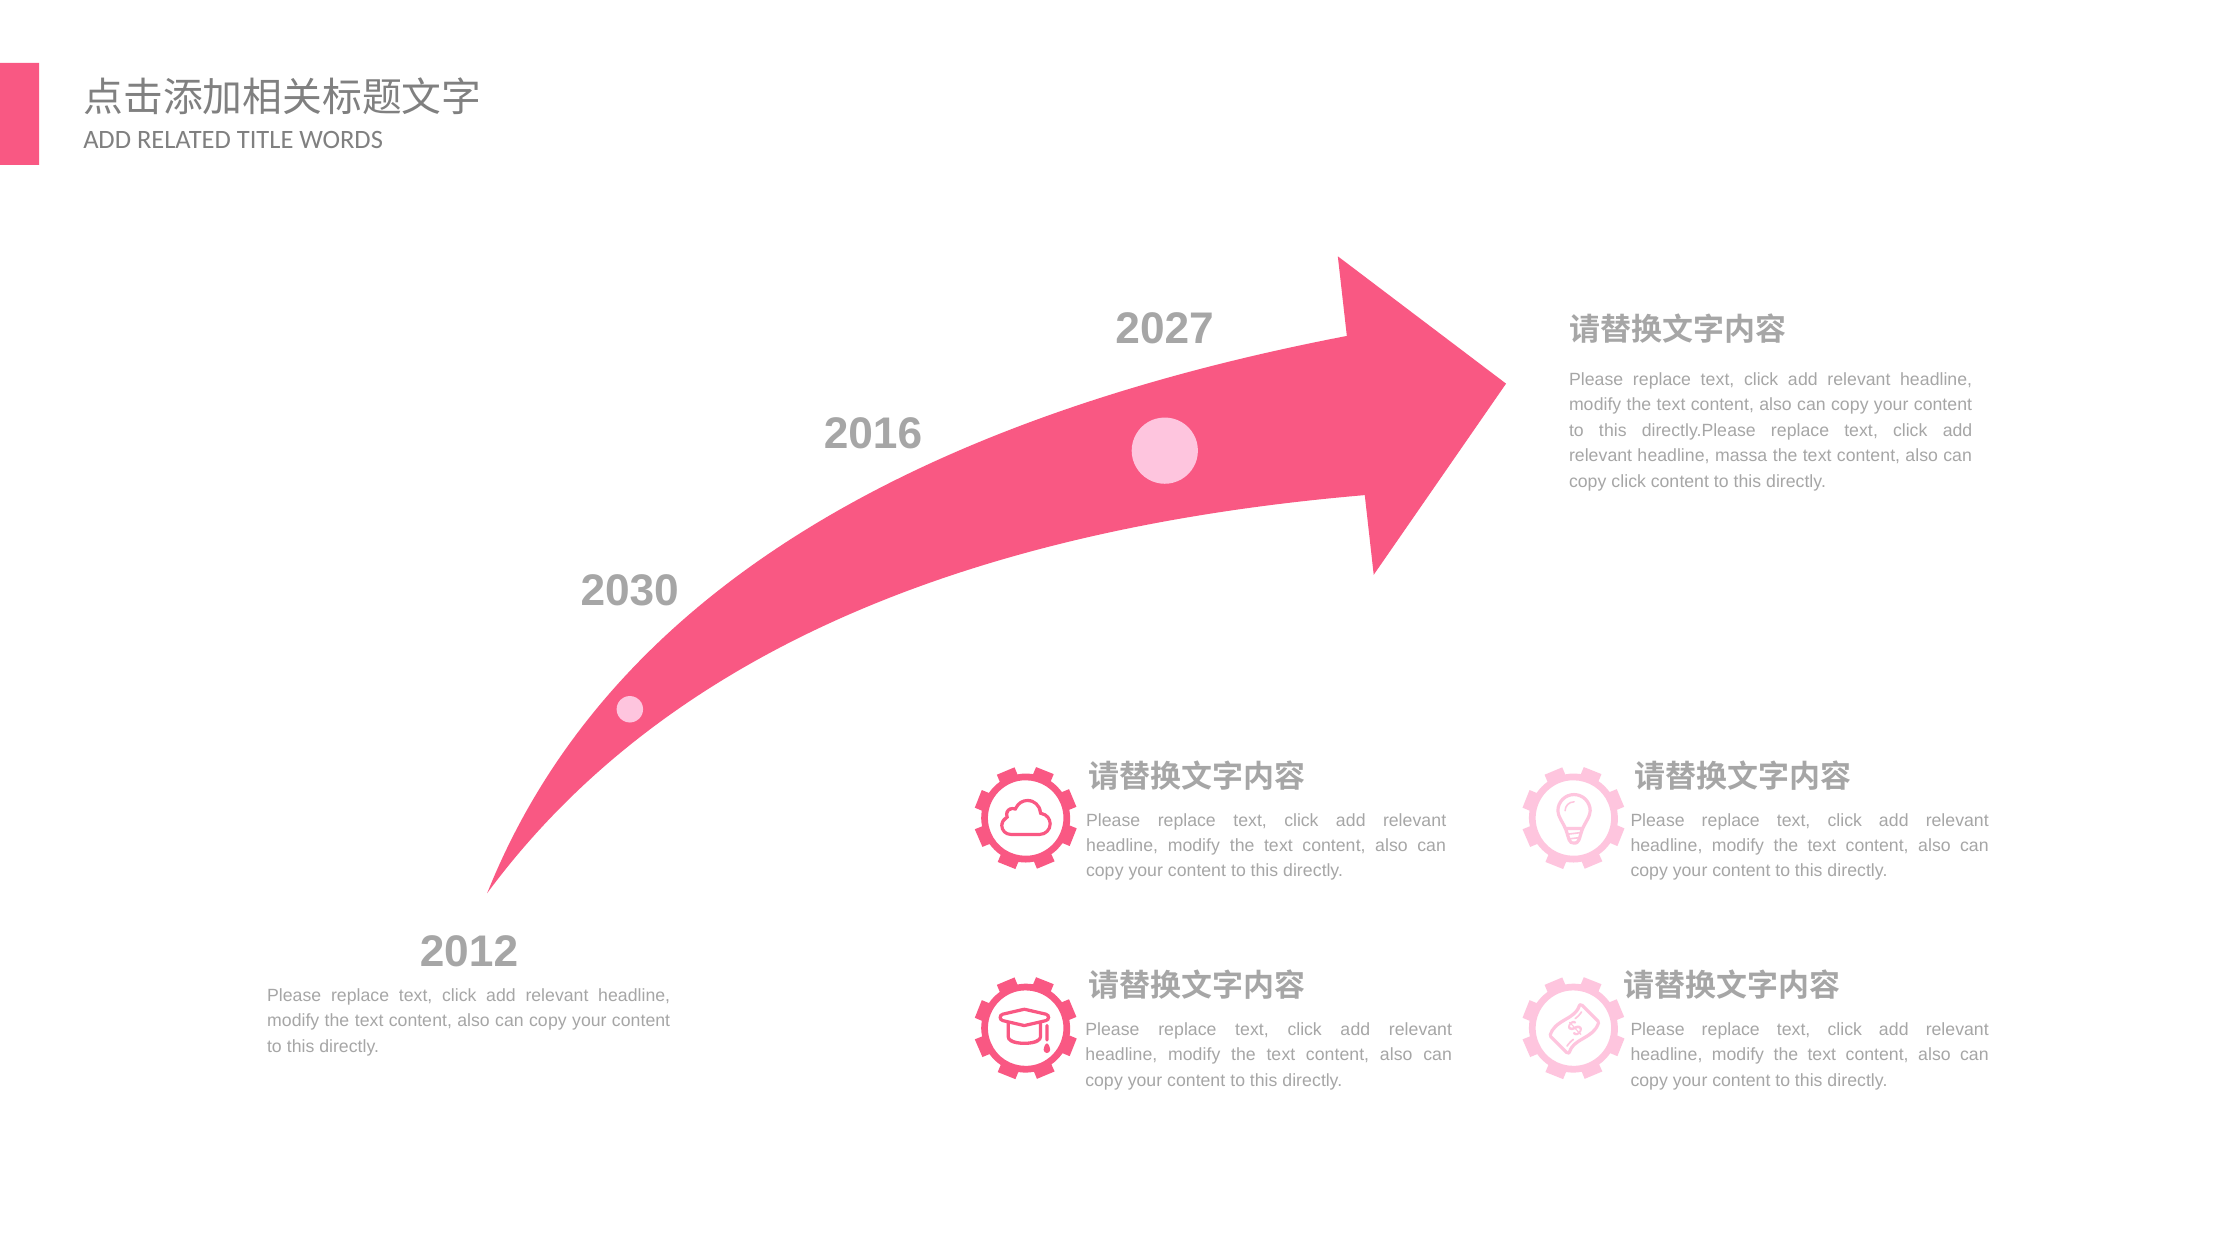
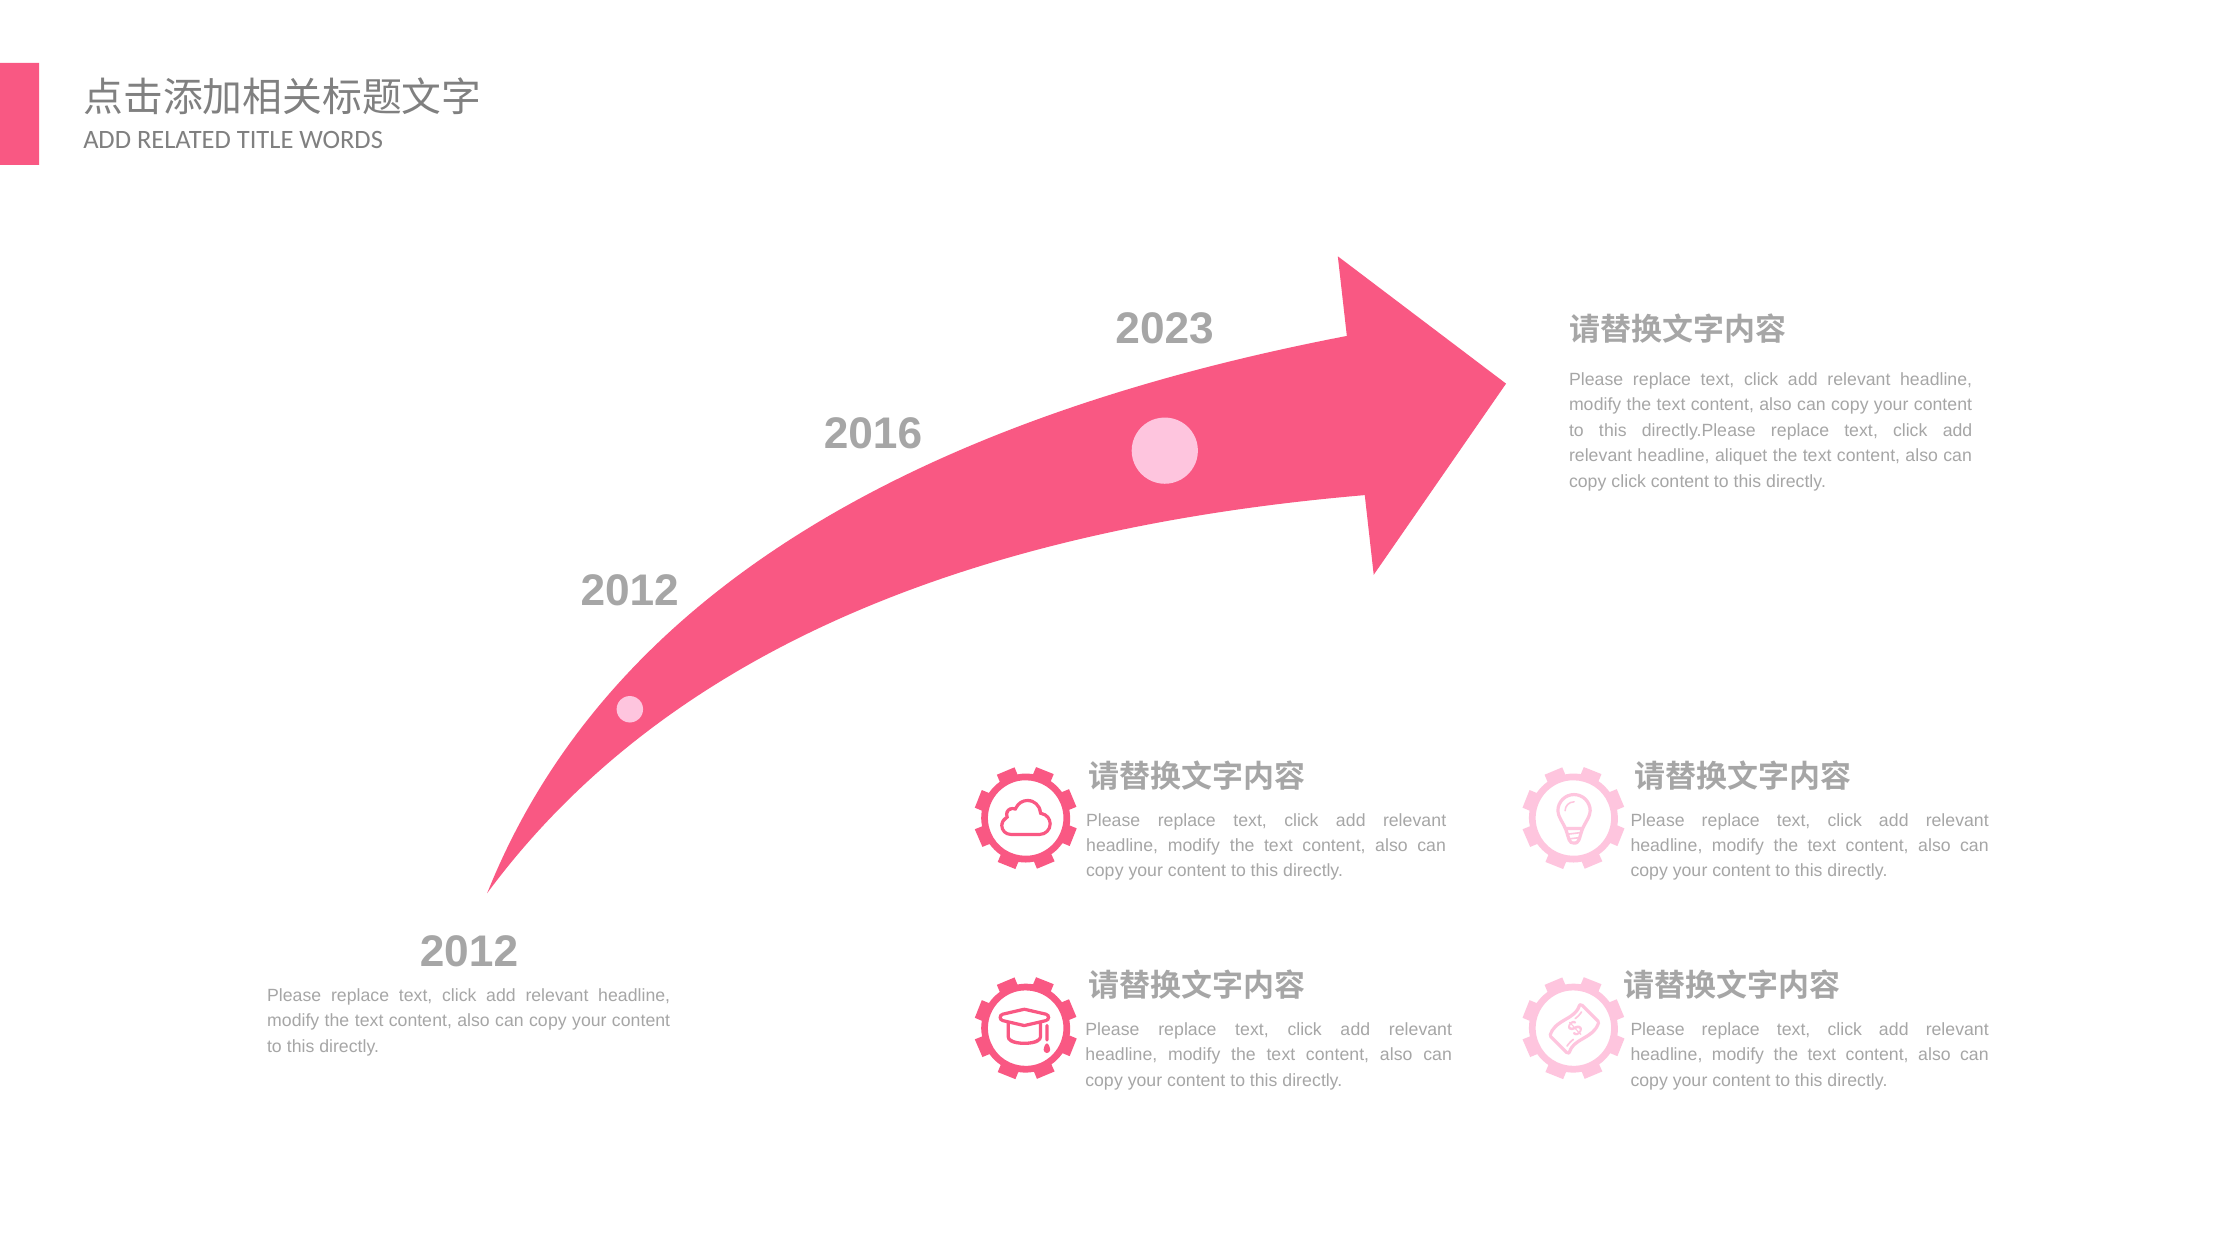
2027: 2027 -> 2023 (1165, 328)
massa: massa -> aliquet (1741, 456)
2030: 2030 -> 2012 (630, 591)
